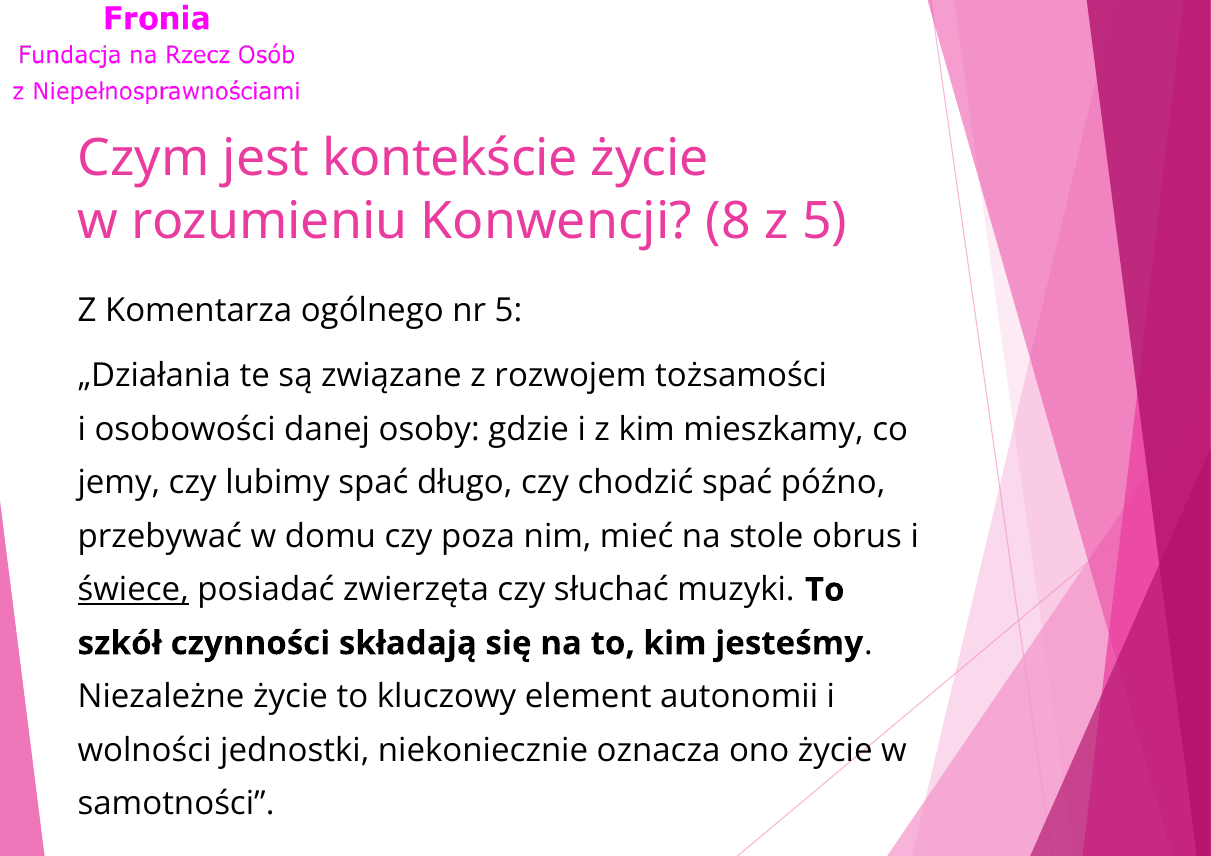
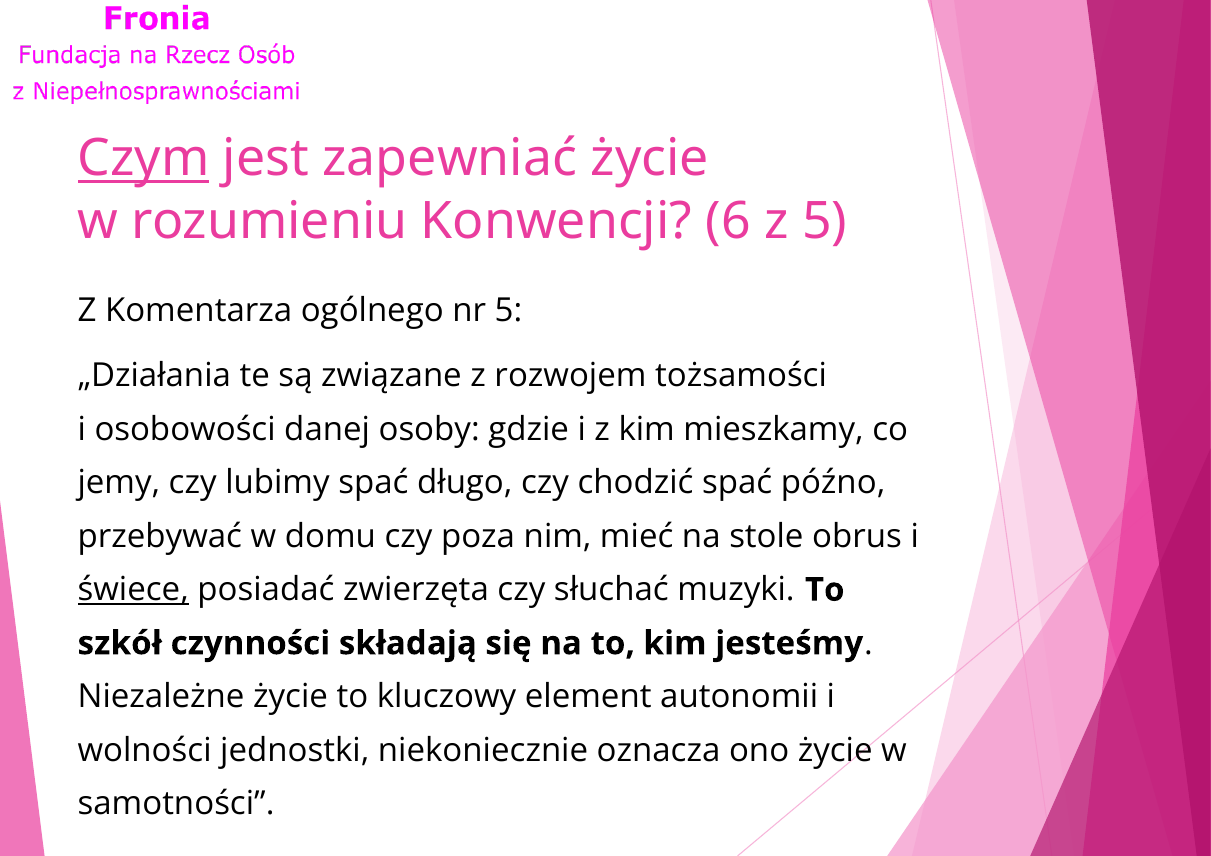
Czym underline: none -> present (144, 159)
kontekście: kontekście -> zapewniać (450, 159)
8: 8 -> 6 (728, 221)
